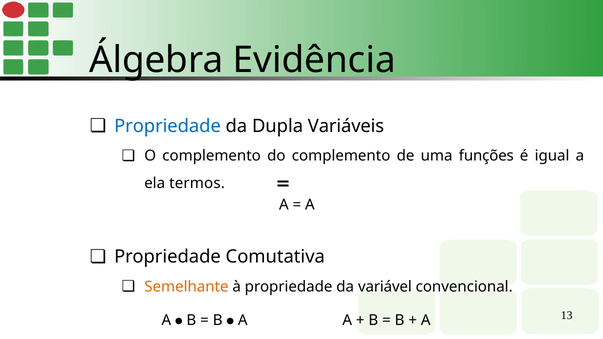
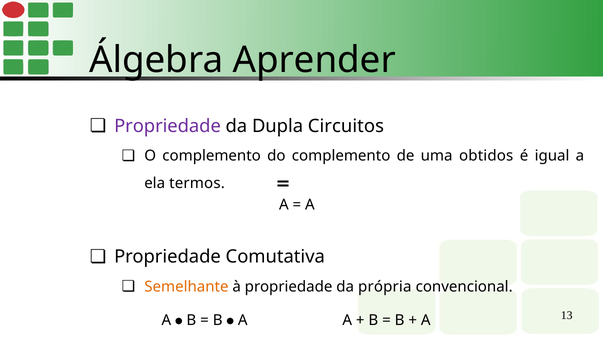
Evidência: Evidência -> Aprender (314, 60)
Propriedade colour: blue -> purple (168, 126)
Variáveis: Variáveis -> Circuitos (346, 126)
funções: funções -> obtidos (486, 156)
variável: variável -> própria (385, 287)
